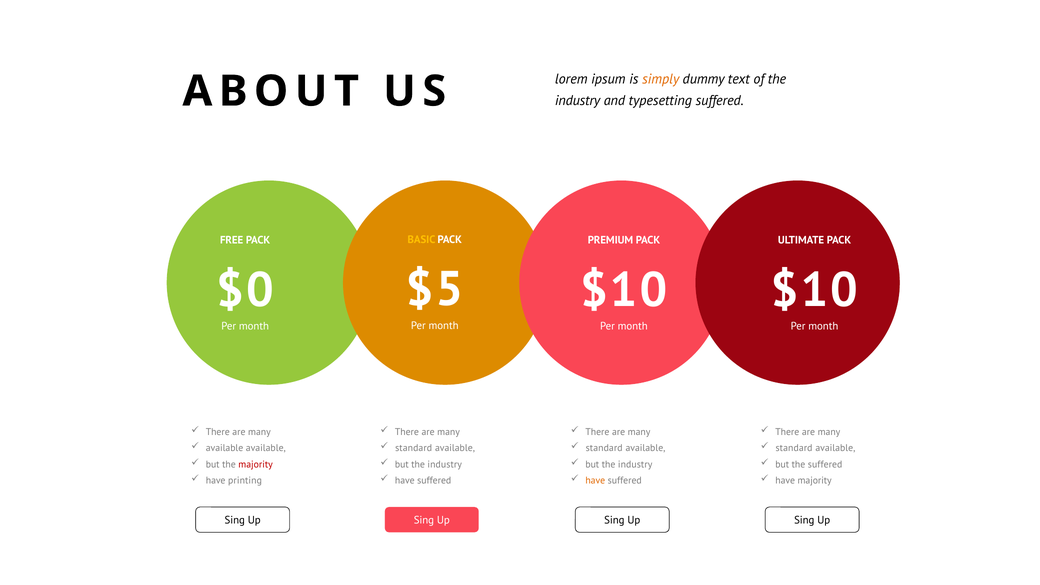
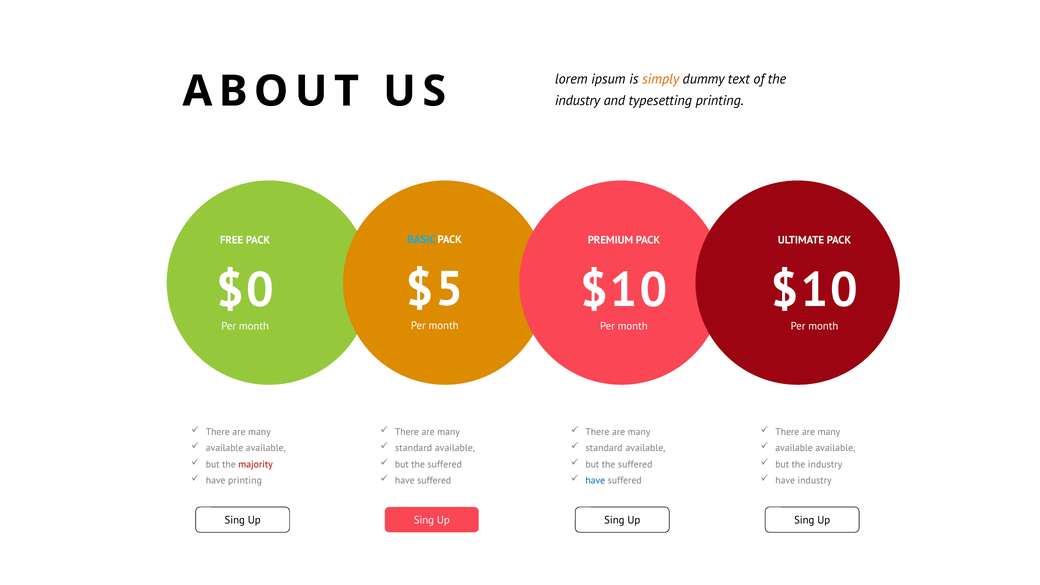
typesetting suffered: suffered -> printing (720, 101)
BASIC colour: yellow -> light blue (421, 239)
standard: standard -> available (794, 448)
industry: industry -> suffered (445, 464)
industry: industry -> suffered (635, 464)
but the suffered: suffered -> industry (825, 464)
have colour: orange -> blue (595, 481)
have majority: majority -> industry (815, 481)
